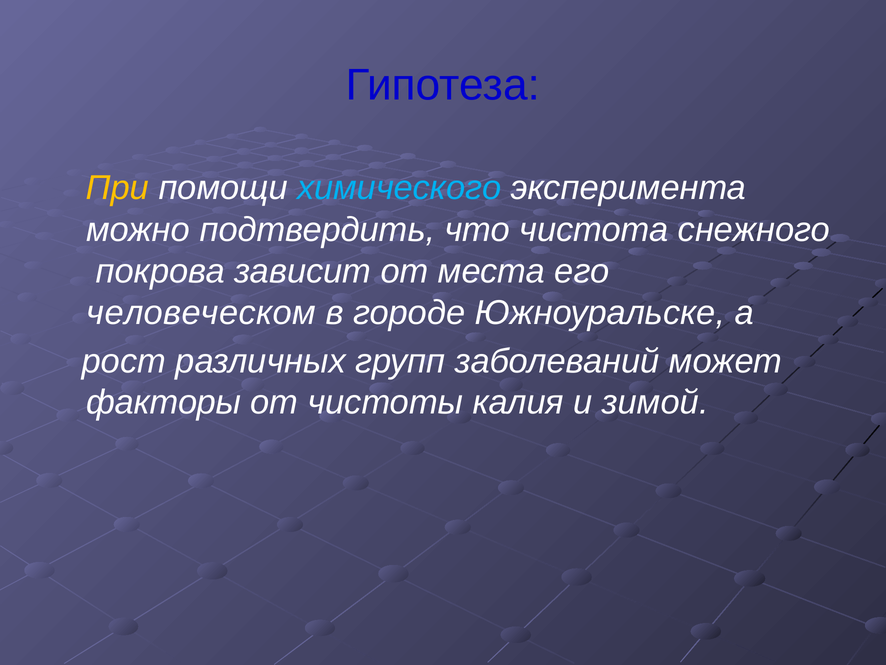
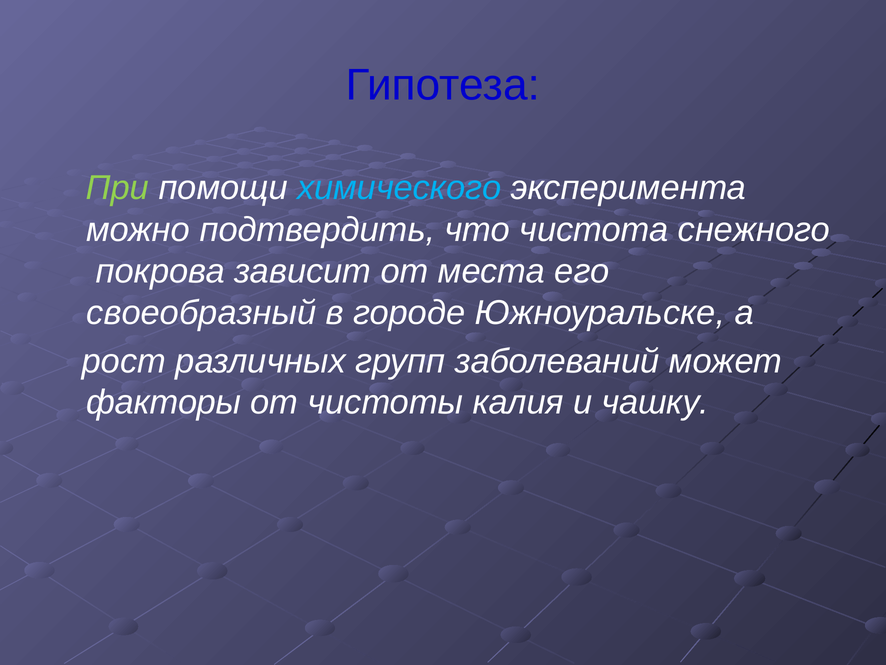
При colour: yellow -> light green (118, 187)
человеческом: человеческом -> своеобразный (201, 313)
зимой: зимой -> чашку (655, 402)
